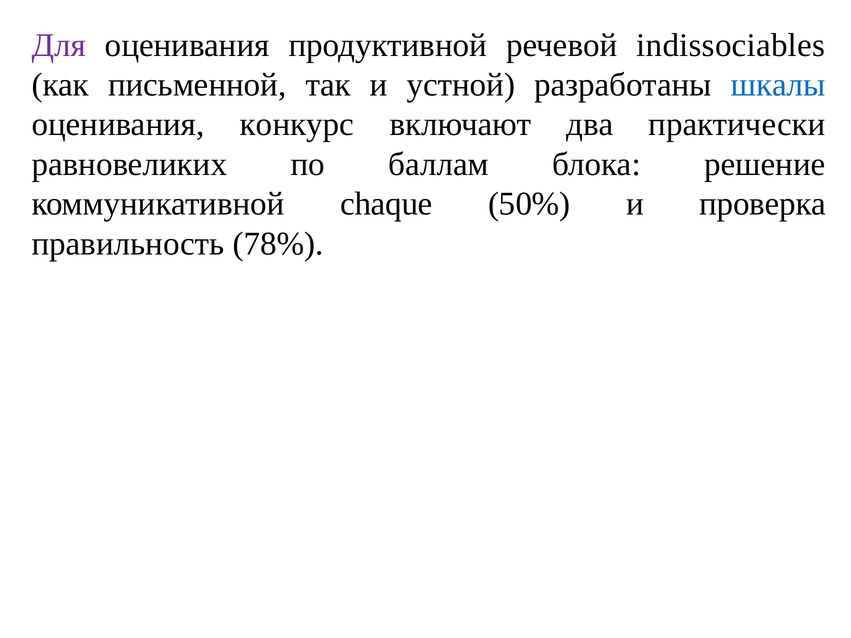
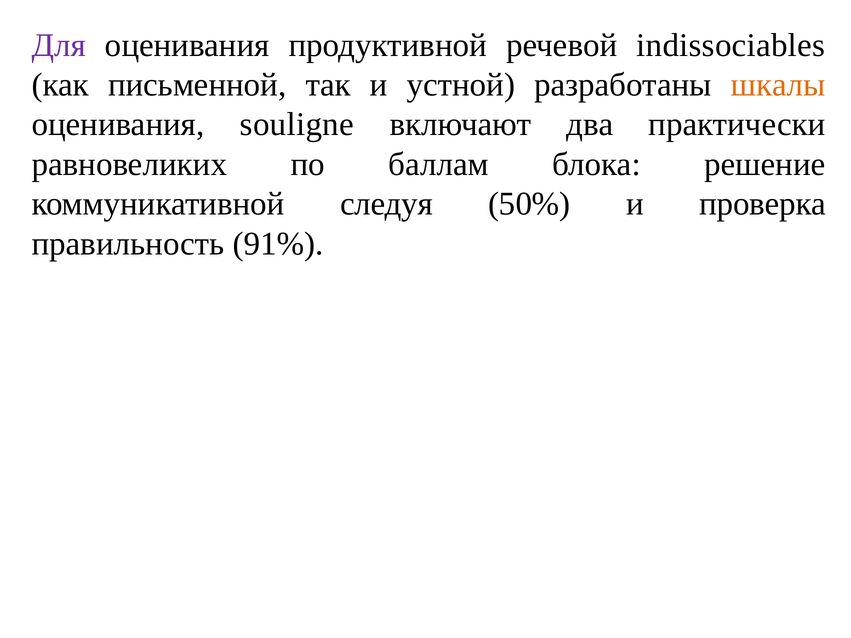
шкалы colour: blue -> orange (778, 85)
конкурс: конкурс -> souligne (297, 125)
chaque: chaque -> следуя (386, 204)
78%: 78% -> 91% (278, 244)
